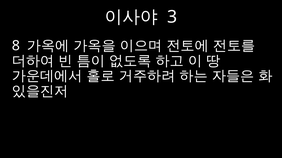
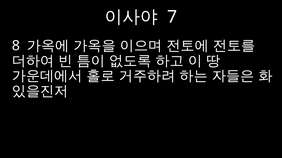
3: 3 -> 7 (172, 17)
